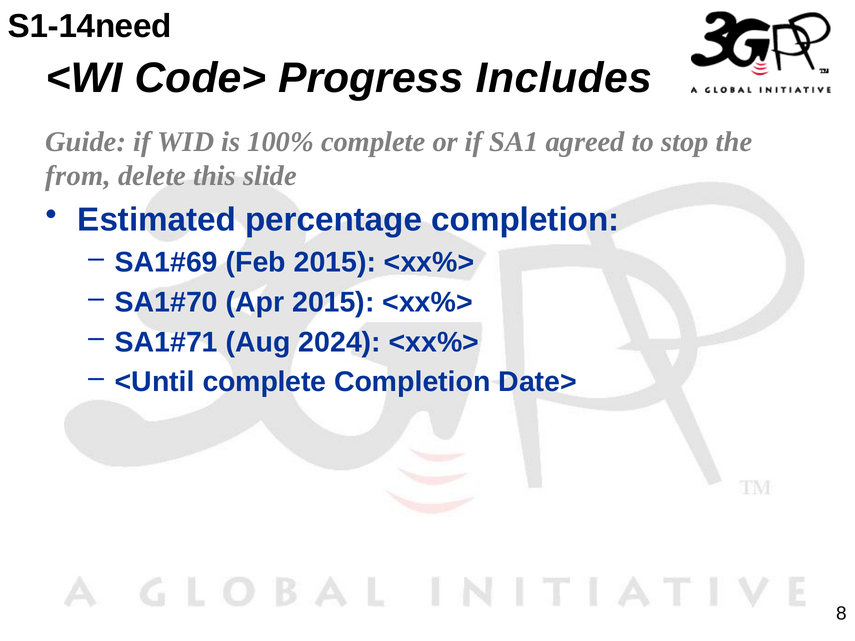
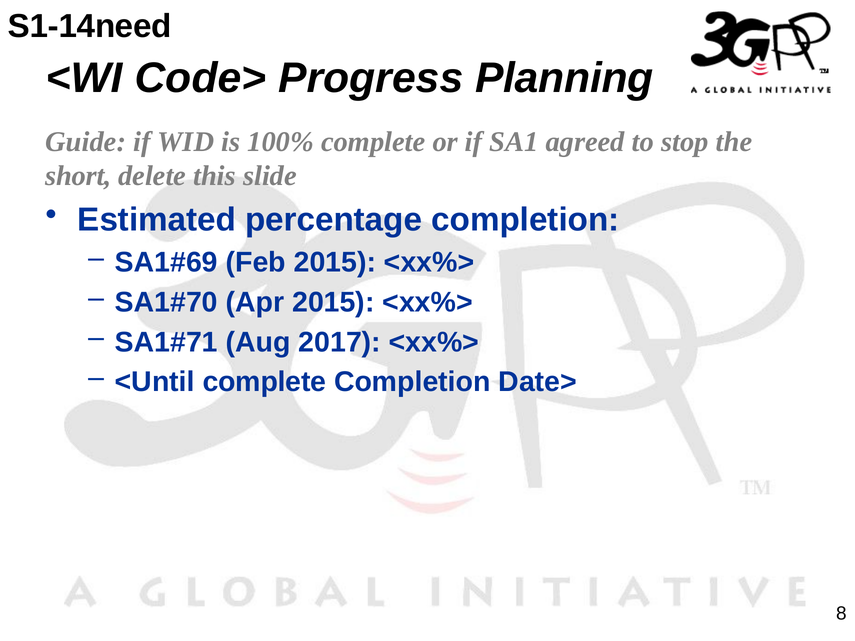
Includes: Includes -> Planning (564, 78)
from: from -> short (78, 176)
2024: 2024 -> 2017 (340, 342)
